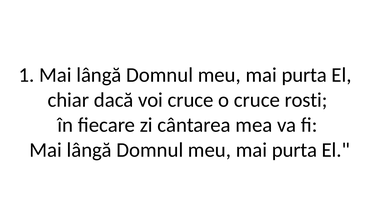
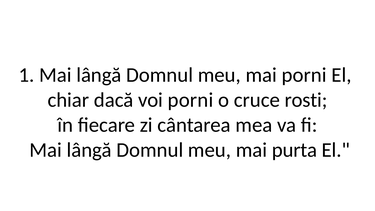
purta: purta -> porni (304, 75)
voi cruce: cruce -> porni (190, 100)
